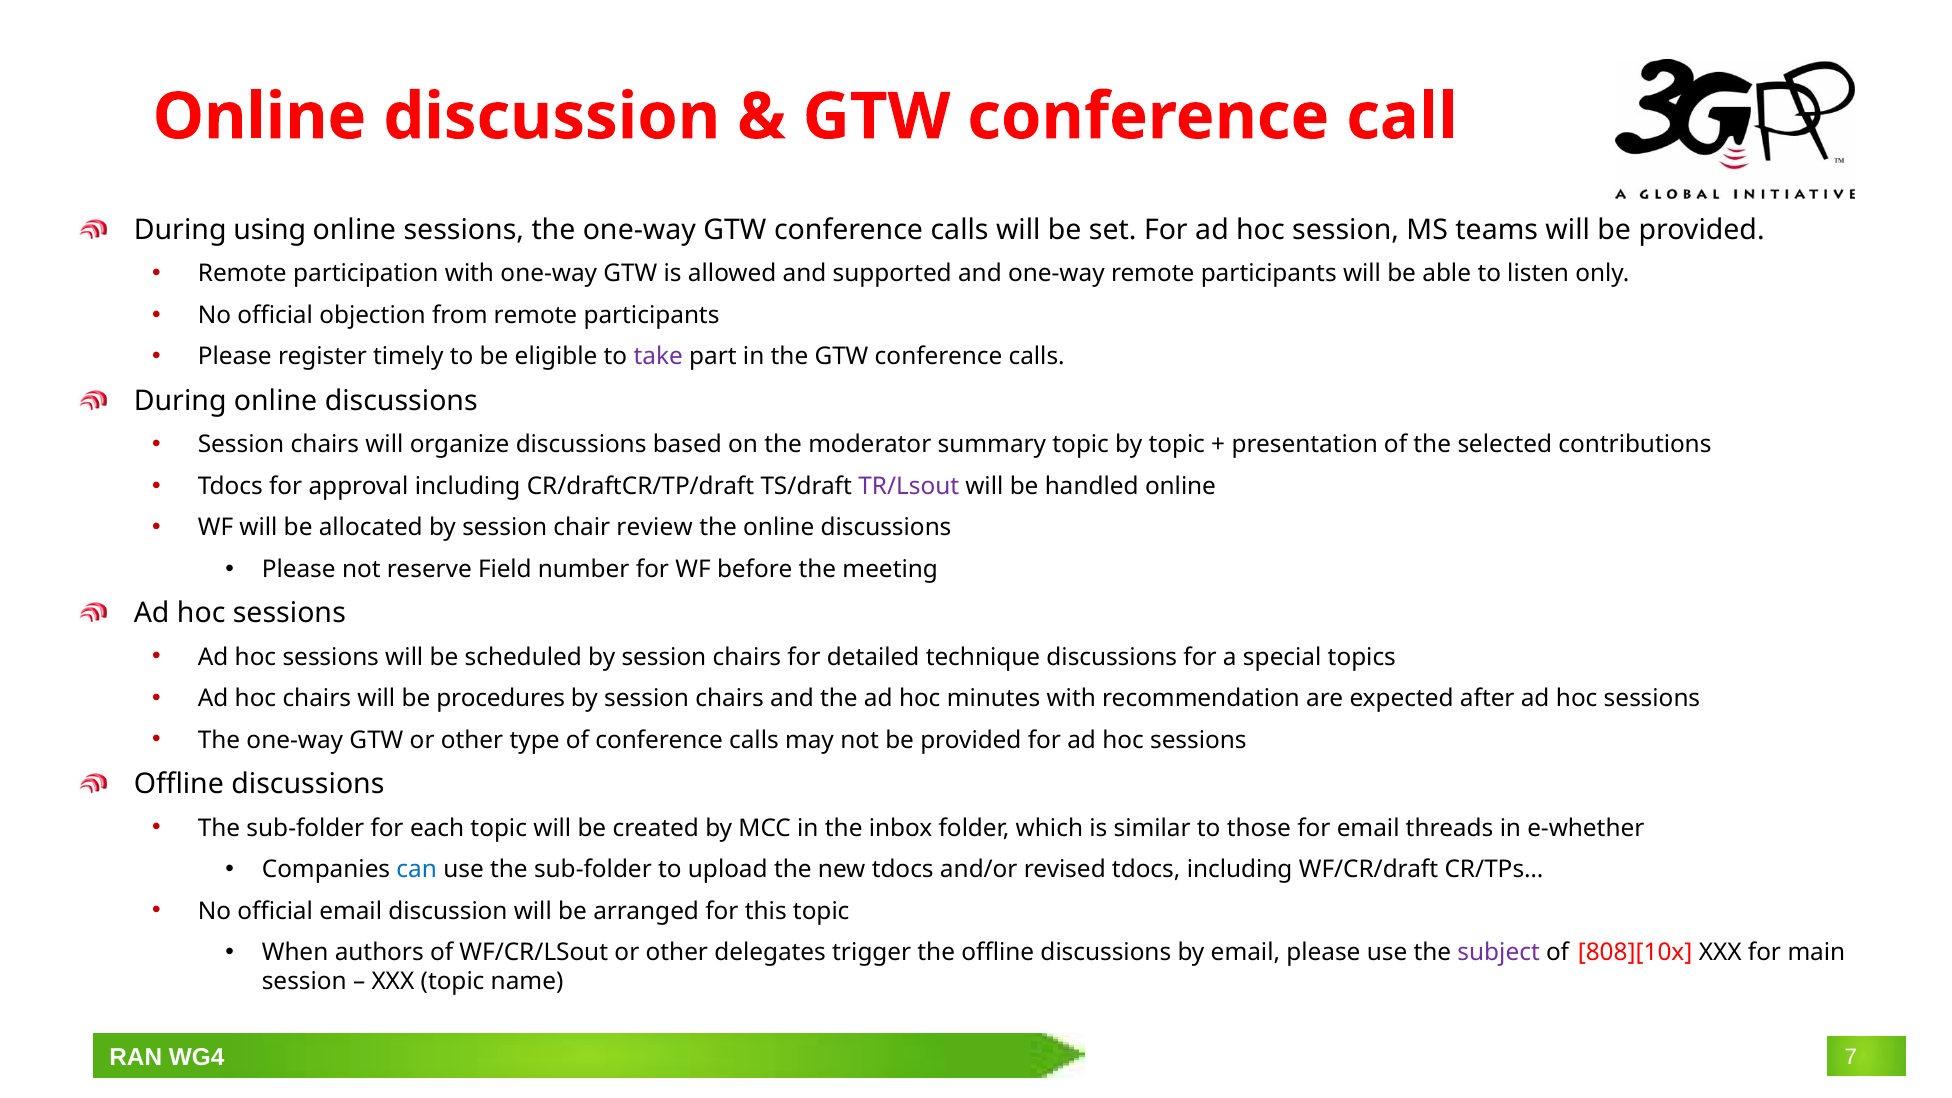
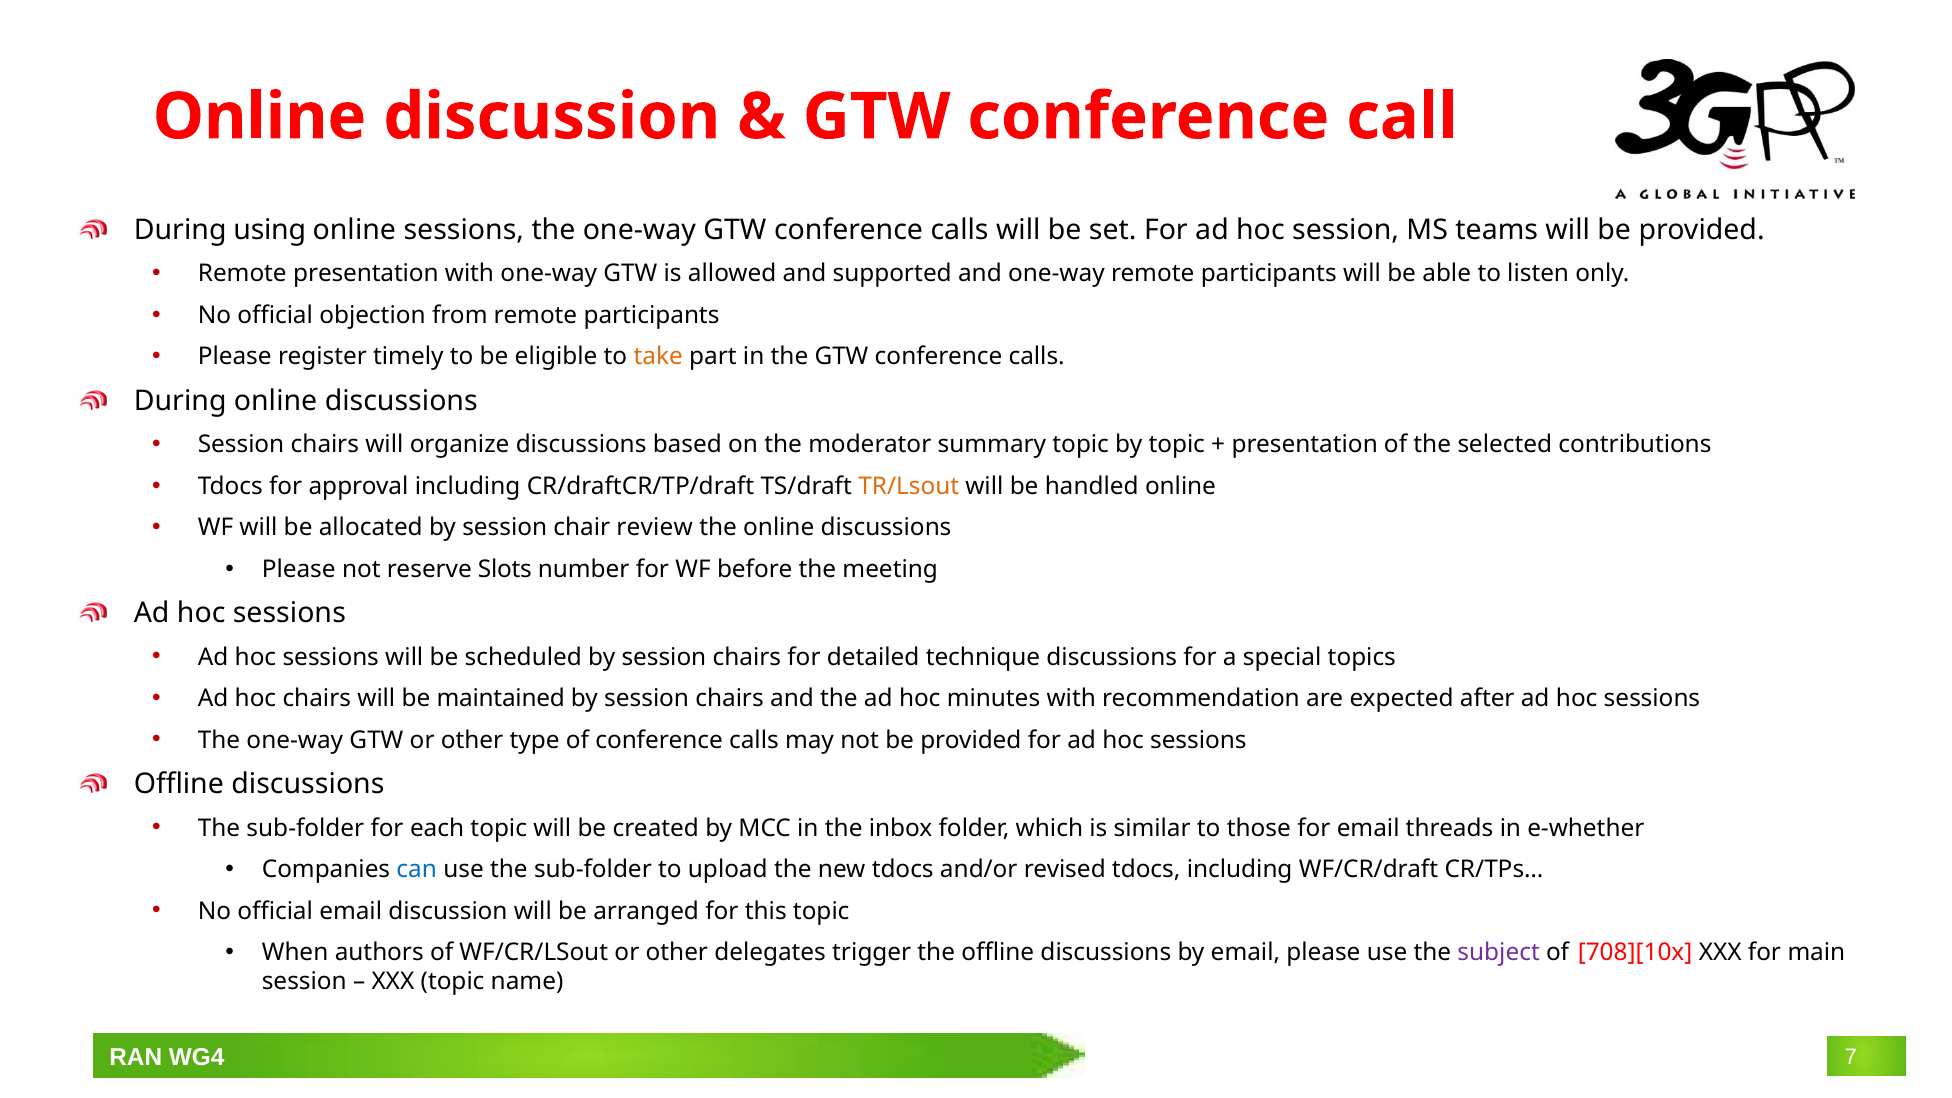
Remote participation: participation -> presentation (366, 274)
take colour: purple -> orange (658, 357)
TR/Lsout colour: purple -> orange (909, 486)
Field: Field -> Slots (505, 569)
procedures: procedures -> maintained (501, 699)
808][10x: 808][10x -> 708][10x (1635, 953)
